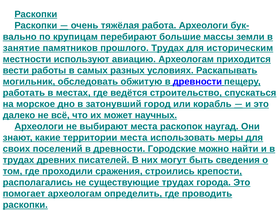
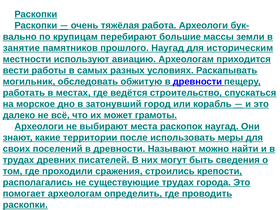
прошлого Трудах: Трудах -> Наугад (168, 48)
научных: научных -> грамоты (156, 115)
территории места: места -> после (134, 138)
Городские: Городские -> Называют (172, 149)
